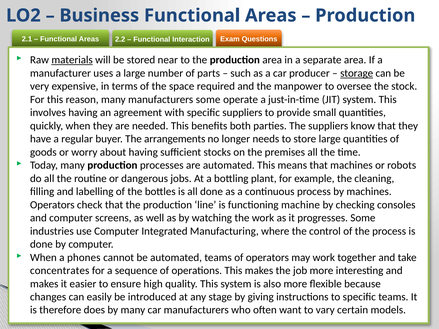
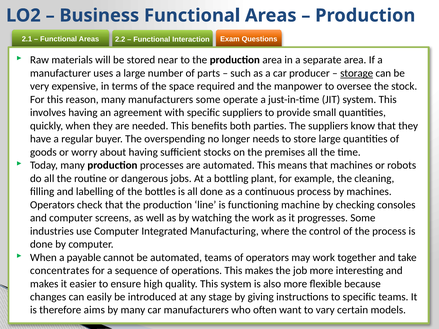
materials underline: present -> none (72, 60)
arrangements: arrangements -> overspending (175, 139)
phones: phones -> payable (84, 258)
does: does -> aims (94, 310)
